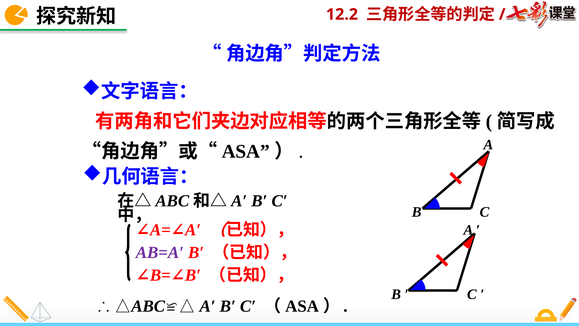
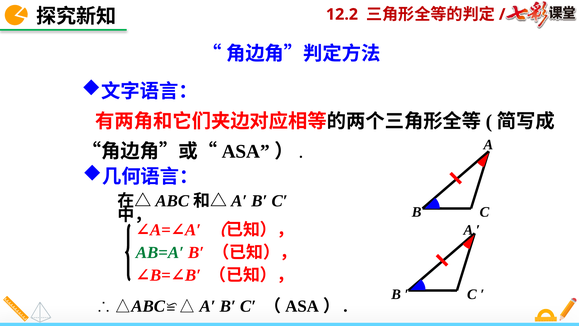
AB=A′ colour: purple -> green (160, 252)
